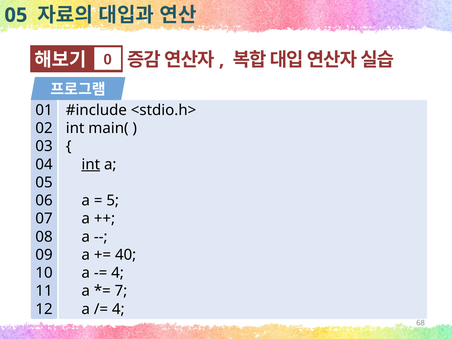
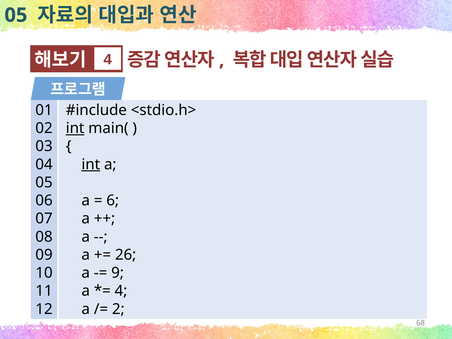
0: 0 -> 4 (108, 60)
int underline: none -> present (75, 128)
5: 5 -> 6 (113, 201)
40: 40 -> 26 (126, 255)
4: 4 -> 9 (118, 273)
7: 7 -> 4 (121, 291)
4: 4 -> 2 (118, 309)
